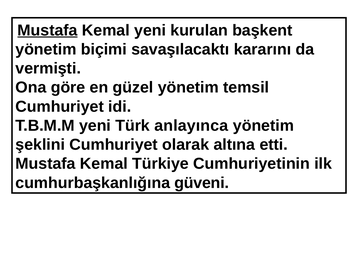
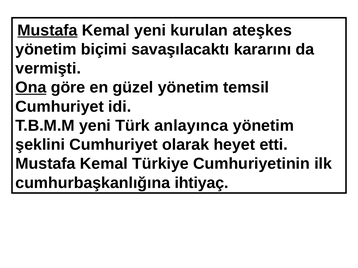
başkent: başkent -> ateşkes (262, 30)
Ona underline: none -> present (31, 88)
altına: altına -> heyet (234, 145)
güveni: güveni -> ihtiyaç (202, 183)
